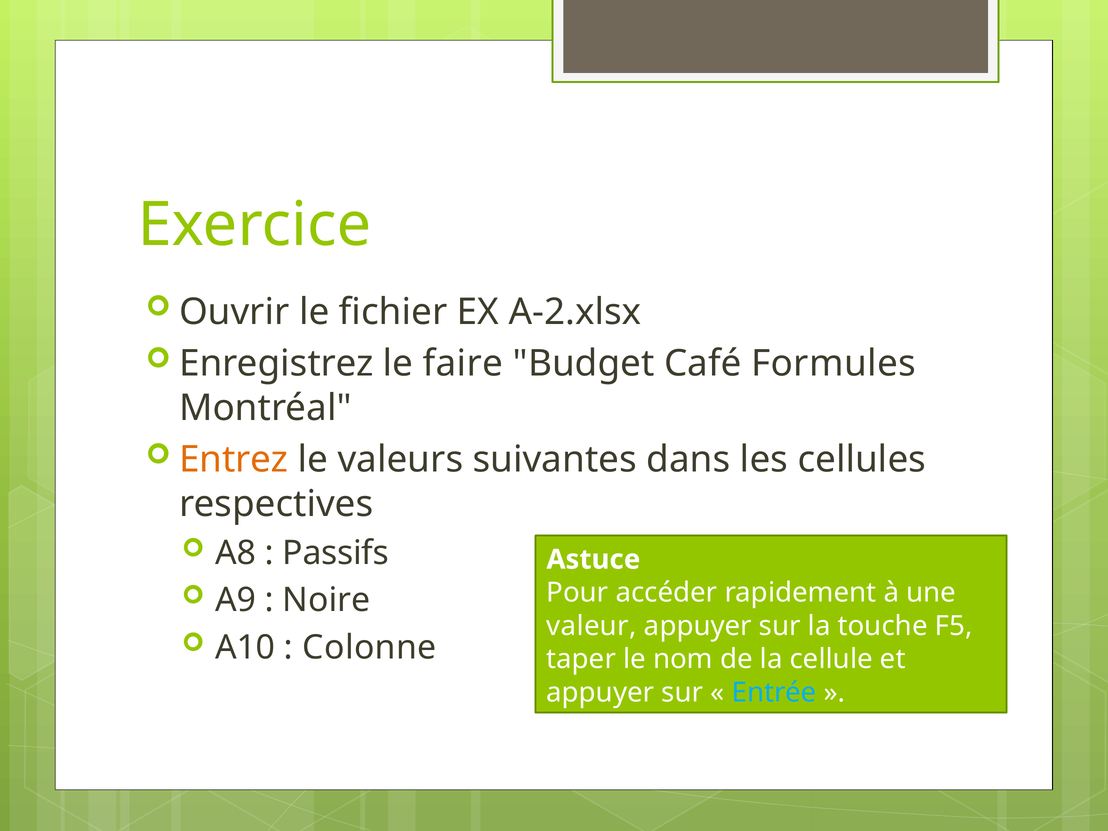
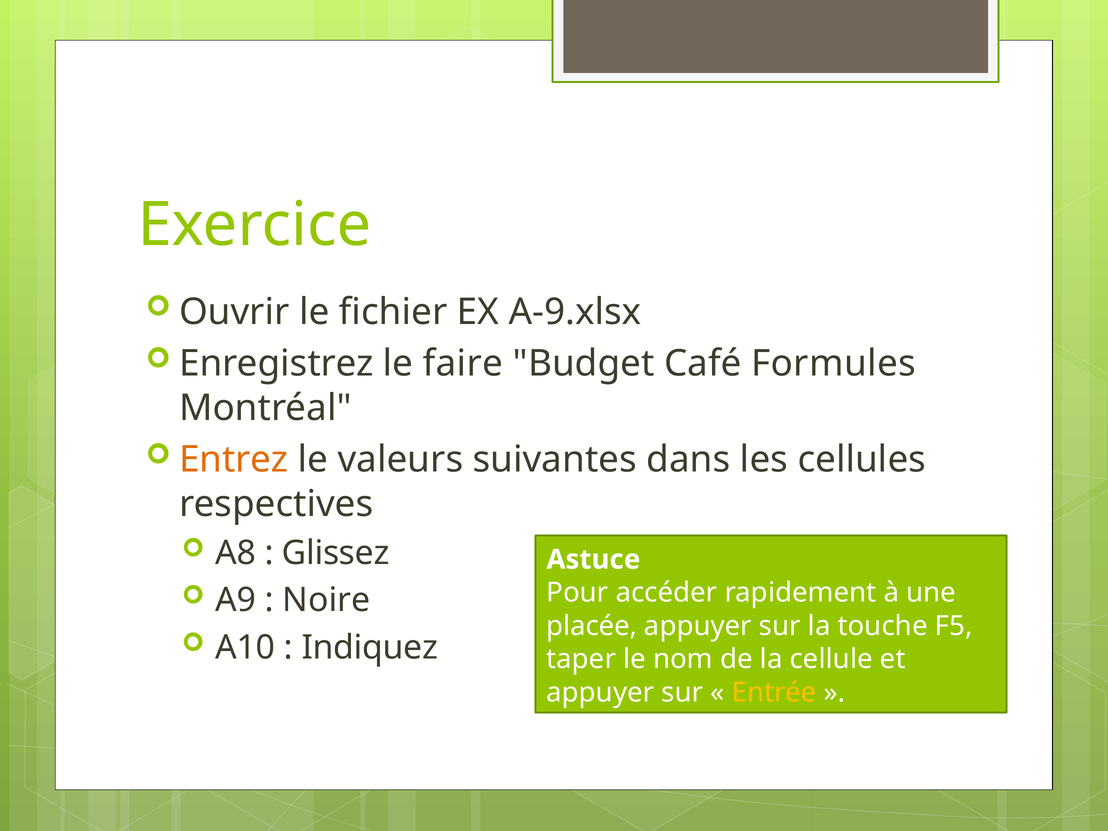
A-2.xlsx: A-2.xlsx -> A-9.xlsx (575, 312)
Passifs: Passifs -> Glissez (336, 553)
valeur: valeur -> placée (592, 626)
Colonne: Colonne -> Indiquez (370, 648)
Entrée colour: light blue -> yellow (774, 692)
